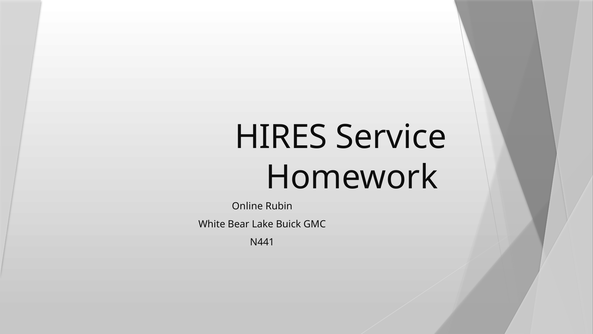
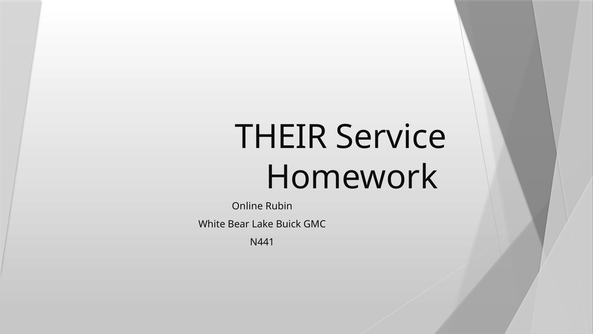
HIRES: HIRES -> THEIR (281, 137)
